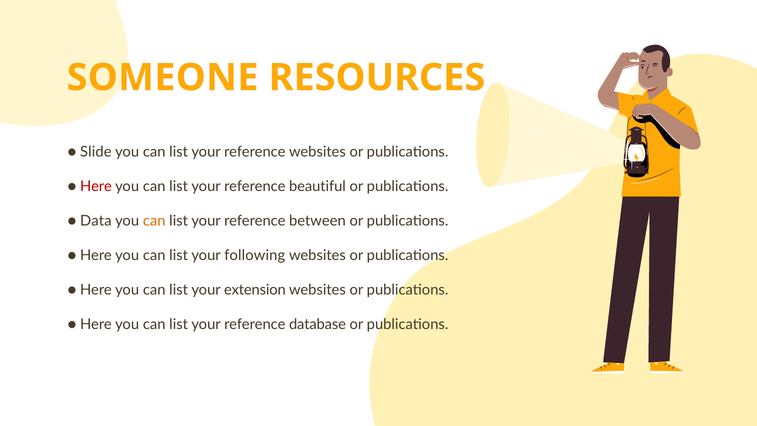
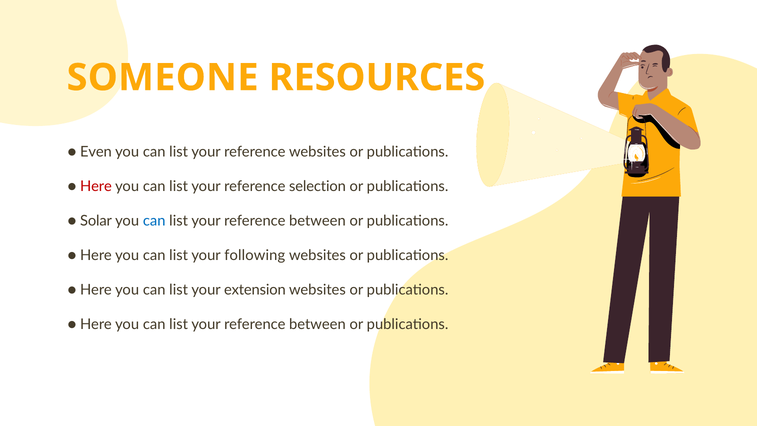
Slide: Slide -> Even (96, 152)
beautiful: beautiful -> selection (317, 186)
Data: Data -> Solar (96, 221)
can colour: orange -> blue (154, 221)
database: database -> between (317, 324)
